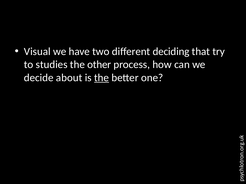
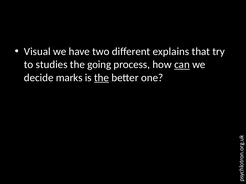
deciding: deciding -> explains (171, 52)
other: other -> going (99, 65)
can underline: none -> present (182, 65)
about: about -> marks (69, 78)
